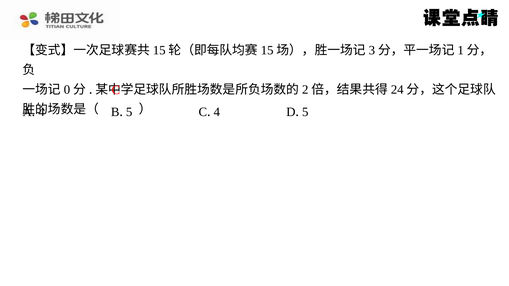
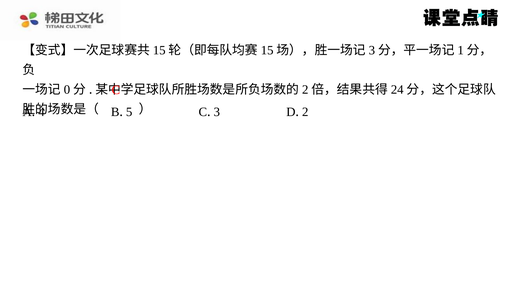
4: 4 -> 3 (217, 112)
5: 5 -> 2 (305, 112)
